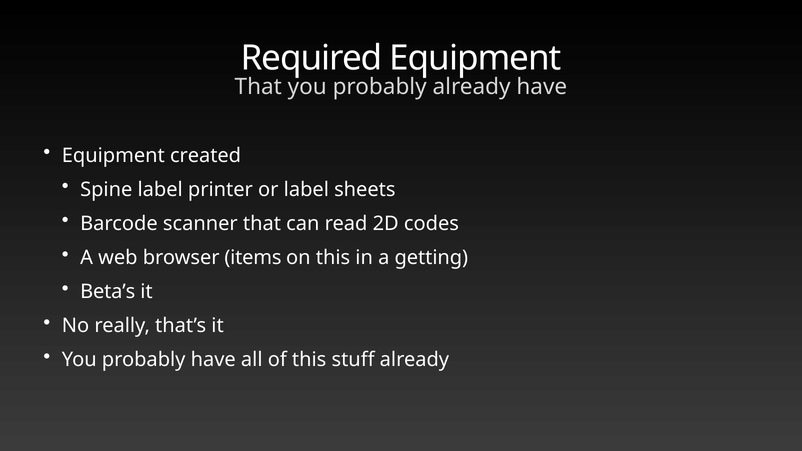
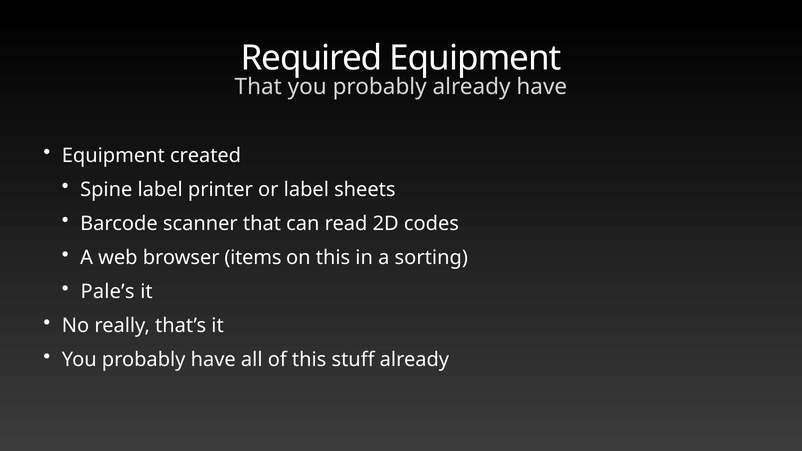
getting: getting -> sorting (431, 258)
Beta’s: Beta’s -> Pale’s (108, 292)
